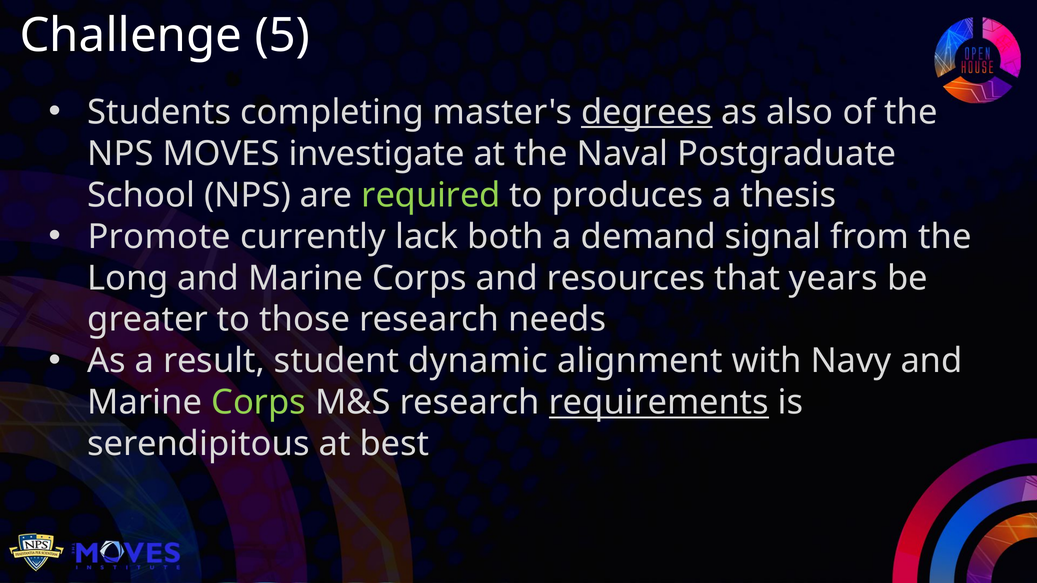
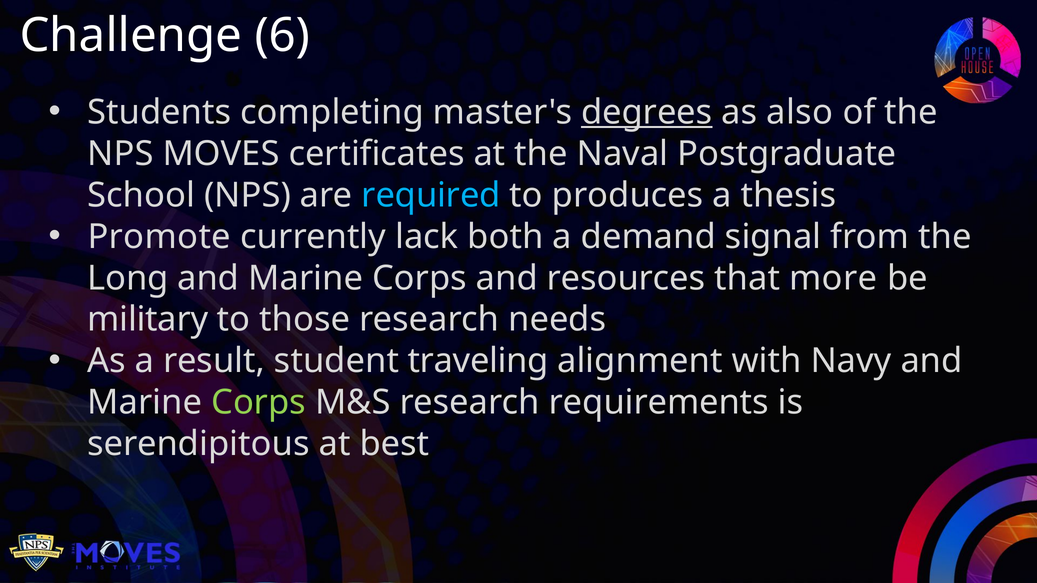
5: 5 -> 6 (282, 36)
investigate: investigate -> certificates (377, 154)
required colour: light green -> light blue (431, 195)
years: years -> more (833, 278)
greater: greater -> military (148, 320)
dynamic: dynamic -> traveling (478, 361)
requirements underline: present -> none (659, 403)
